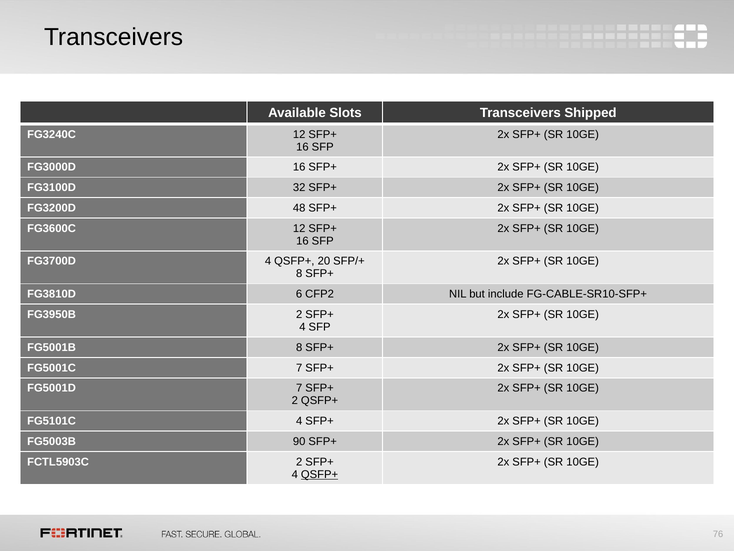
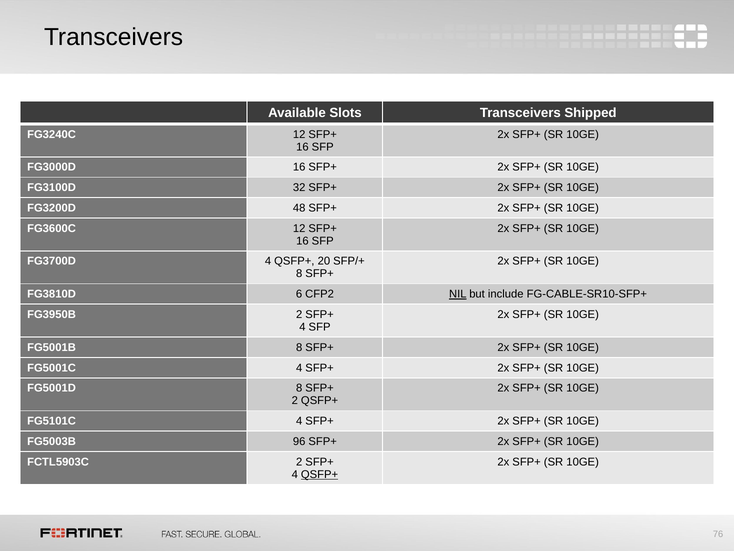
NIL underline: none -> present (458, 294)
FG5001C 7: 7 -> 4 (299, 367)
FG5001D 7: 7 -> 8 (299, 388)
90: 90 -> 96 (299, 441)
